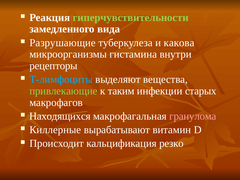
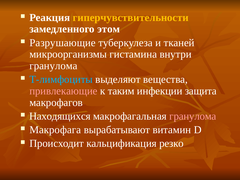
гиперчувствительности colour: light green -> yellow (131, 18)
вида: вида -> этом (109, 29)
какова: какова -> тканей (179, 43)
рецепторы: рецепторы -> гранулома (53, 66)
привлекающие colour: light green -> pink (63, 91)
старых: старых -> защита (201, 91)
Киллерные: Киллерные -> Макрофага (55, 130)
